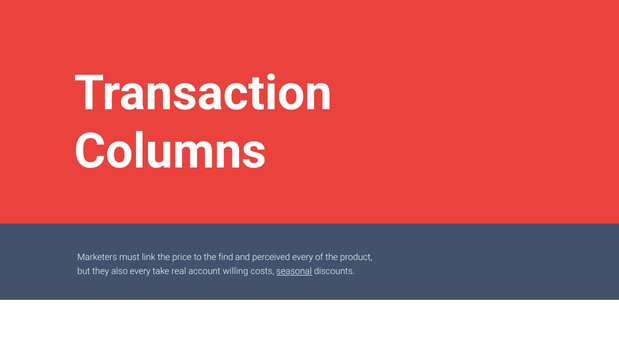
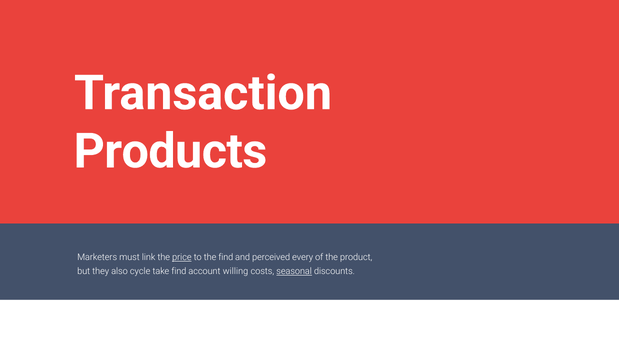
Columns: Columns -> Products (170, 151)
price underline: none -> present (182, 257)
also every: every -> cycle (140, 271)
take real: real -> find (179, 271)
